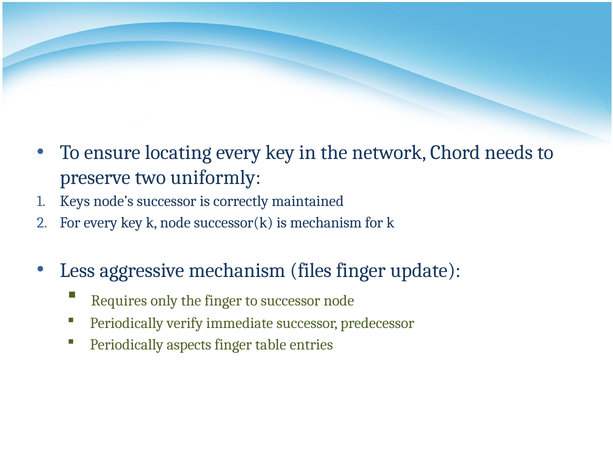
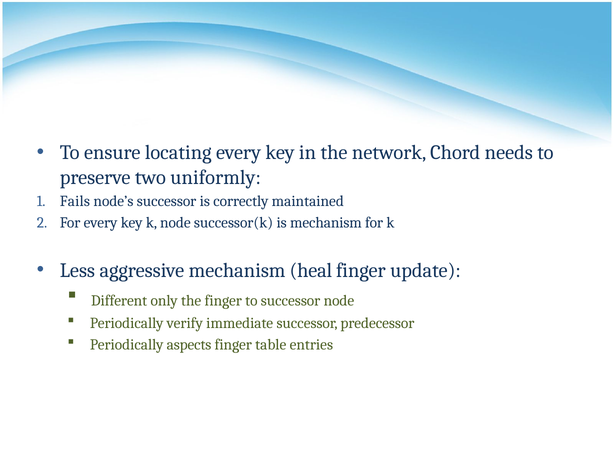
Keys: Keys -> Fails (75, 201)
files: files -> heal (311, 270)
Requires: Requires -> Different (119, 300)
